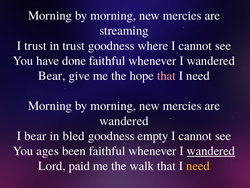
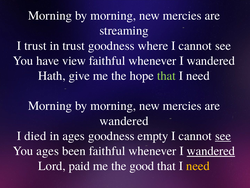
done: done -> view (74, 61)
Bear: Bear -> Hath (52, 76)
that colour: pink -> light green (166, 76)
I bear: bear -> died (35, 136)
in bled: bled -> ages (74, 136)
see underline: none -> present (223, 136)
walk: walk -> good (142, 166)
